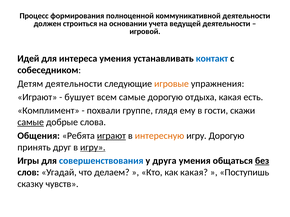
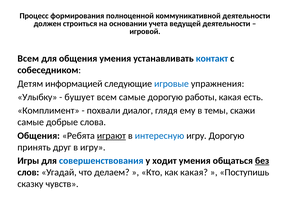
Идей: Идей -> Всем (28, 59)
для интереса: интереса -> общения (78, 59)
Детям деятельности: деятельности -> информацией (74, 84)
игровые colour: orange -> blue (172, 84)
Играют: Играют -> Улыбку (37, 97)
отдыха: отдыха -> работы (201, 97)
группе: группе -> диалог (138, 111)
гости: гости -> темы (216, 111)
самые underline: present -> none (31, 122)
интересную colour: orange -> blue (159, 136)
игру underline: present -> none (93, 148)
друга: друга -> ходит (165, 161)
